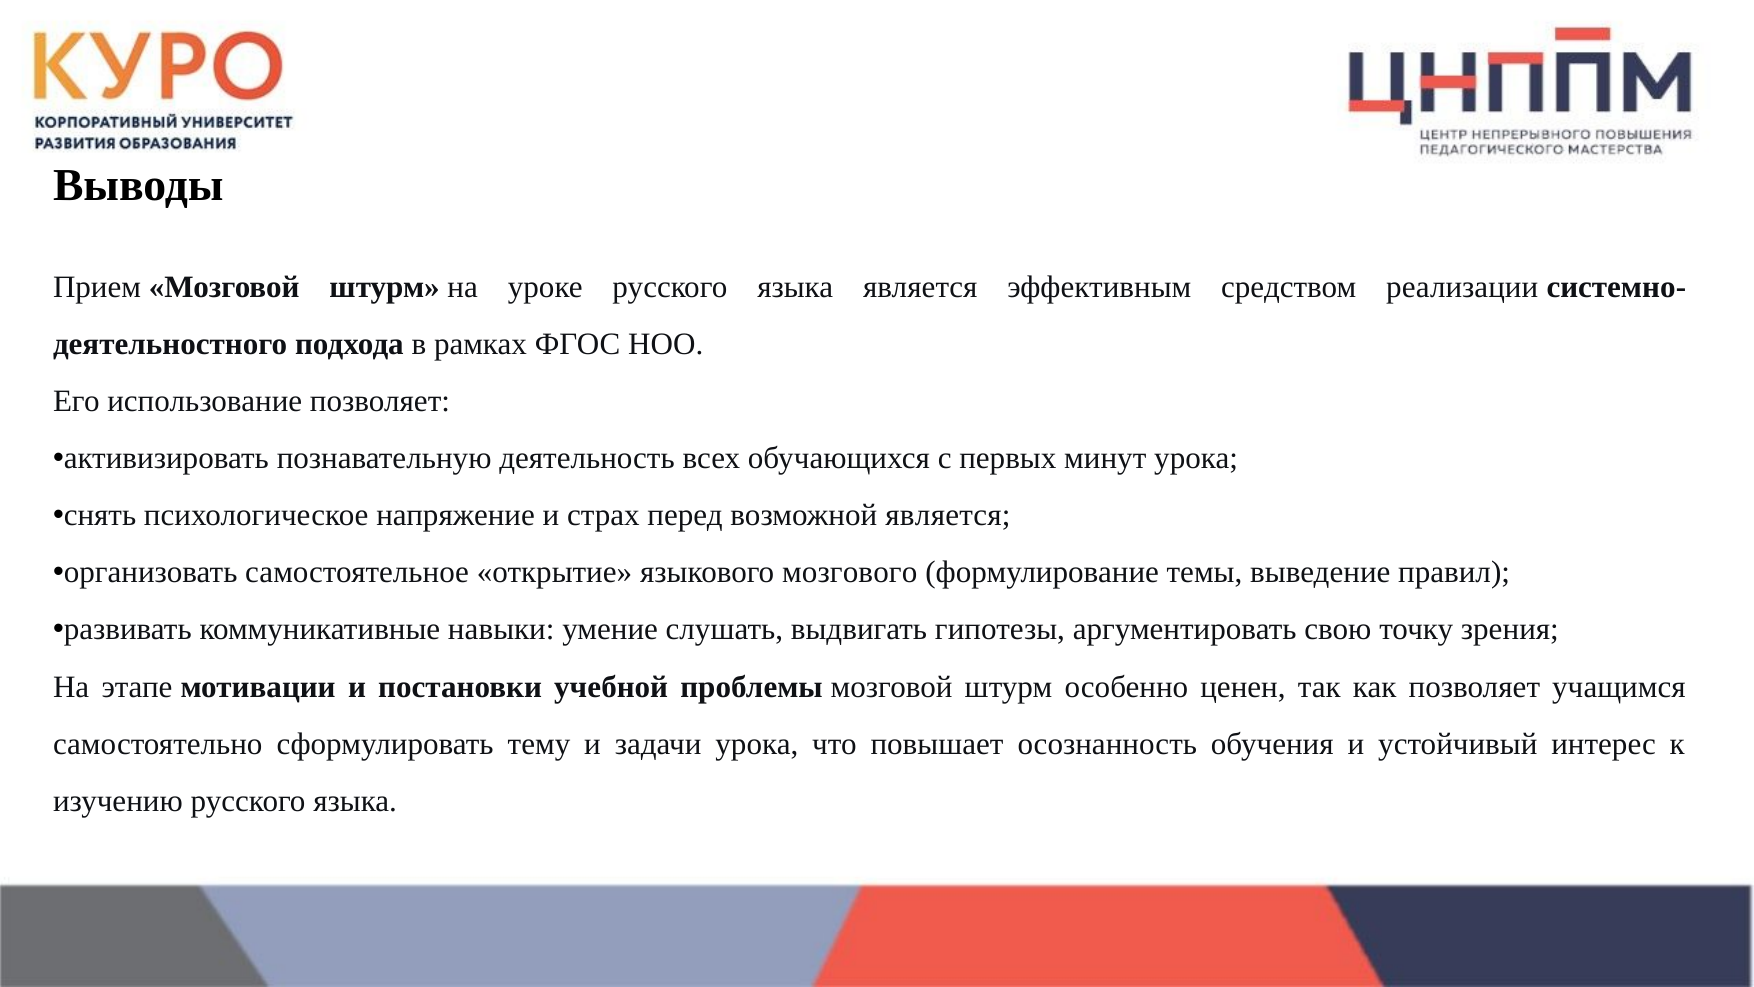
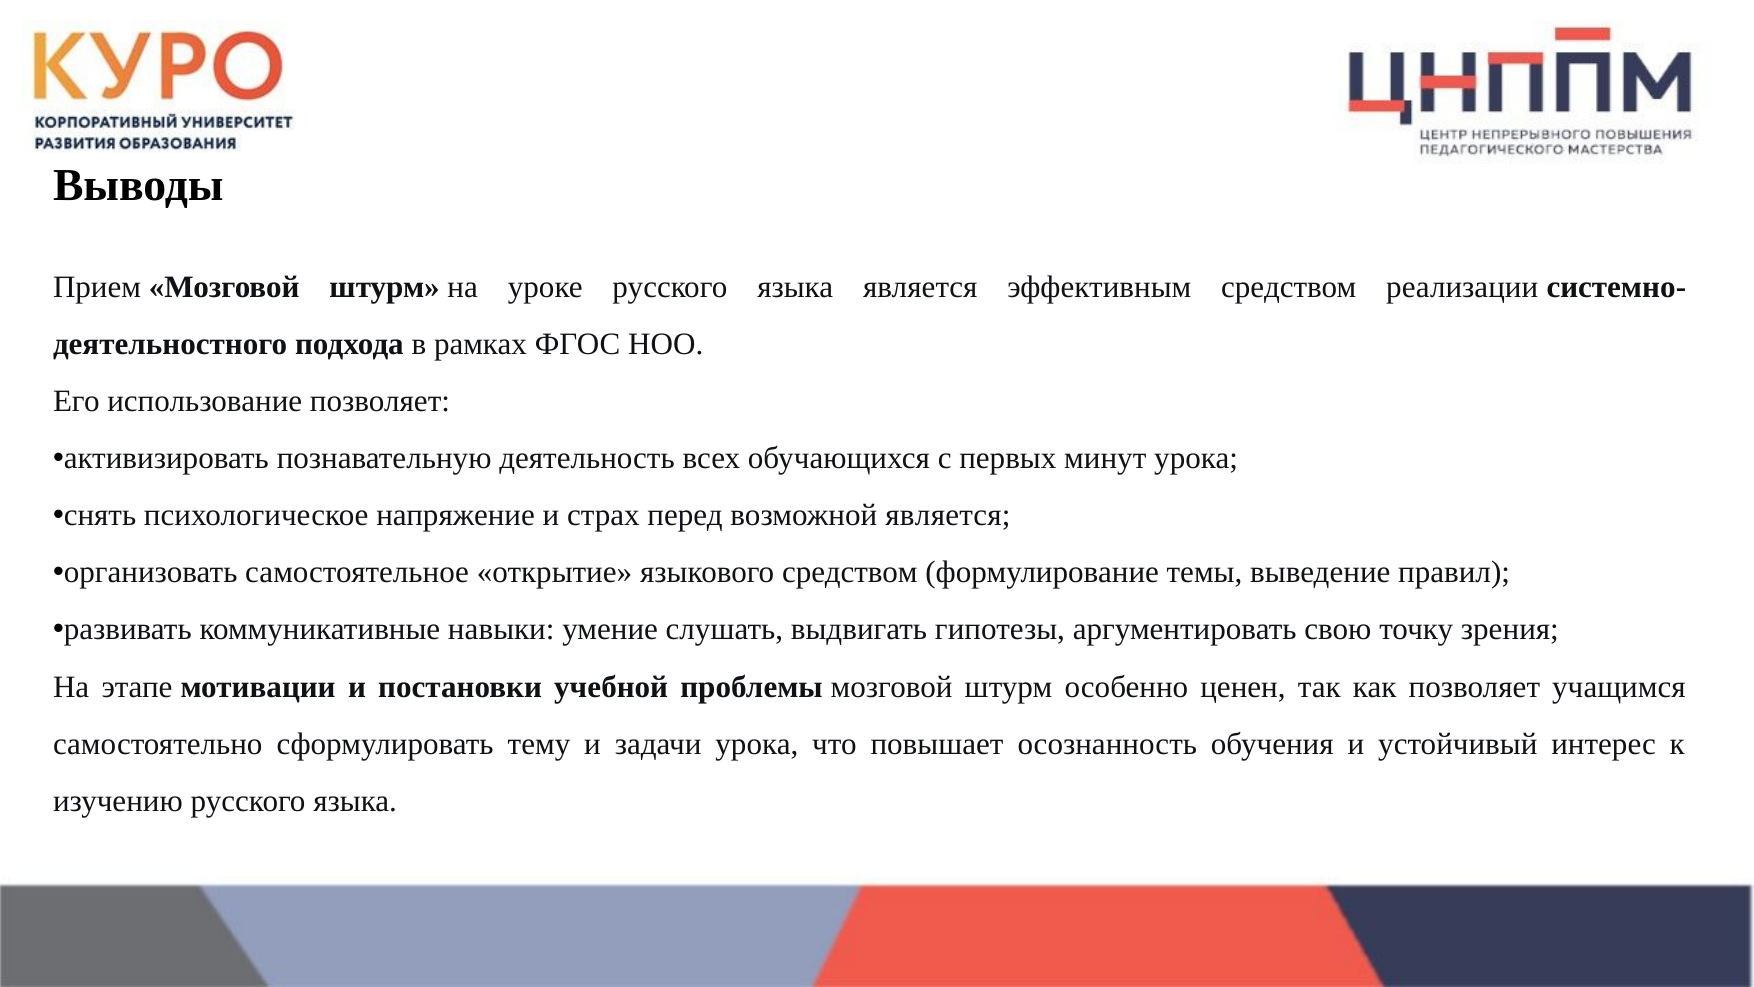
языкового мозгового: мозгового -> средством (850, 572)
